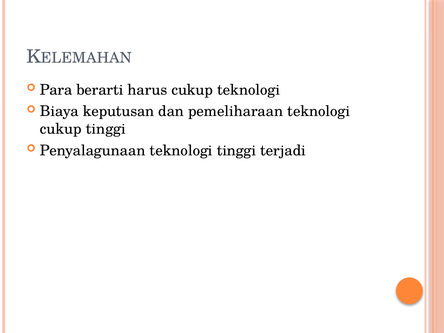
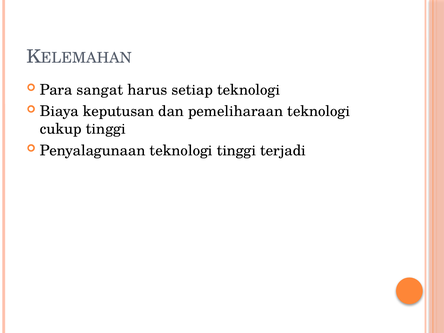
berarti: berarti -> sangat (100, 90)
harus cukup: cukup -> setiap (192, 90)
